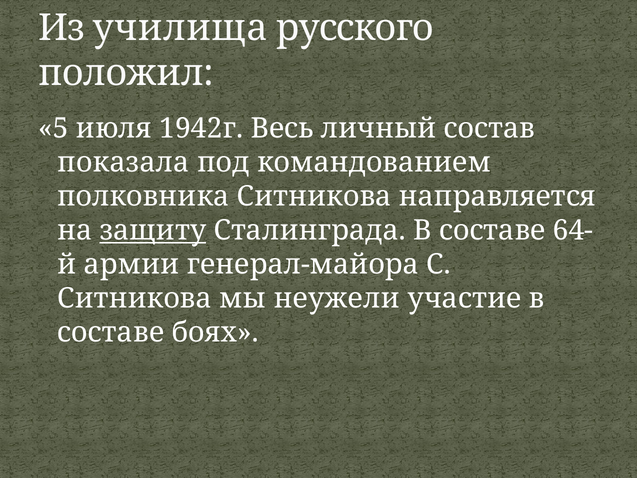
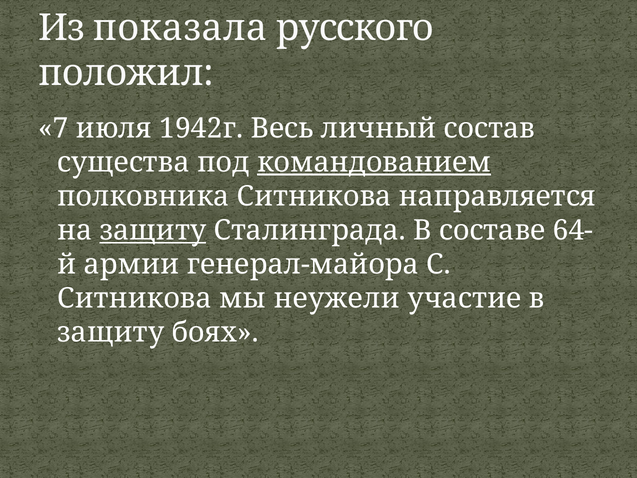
училища: училища -> показала (180, 28)
5: 5 -> 7 (53, 128)
показала: показала -> существа (123, 162)
командованием underline: none -> present (374, 162)
составе: составе -> защиту (111, 332)
